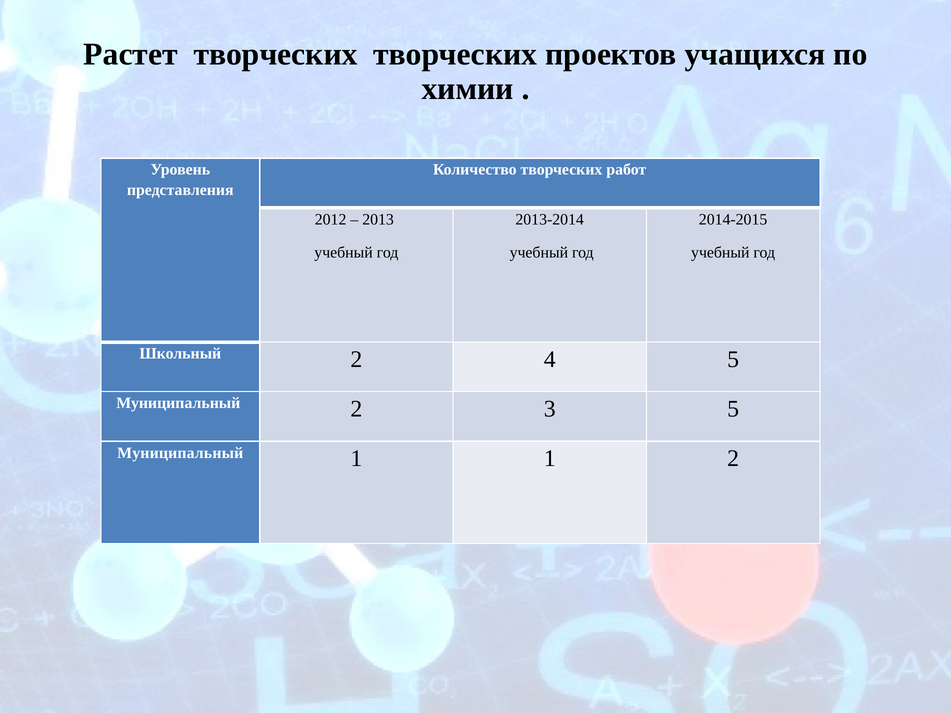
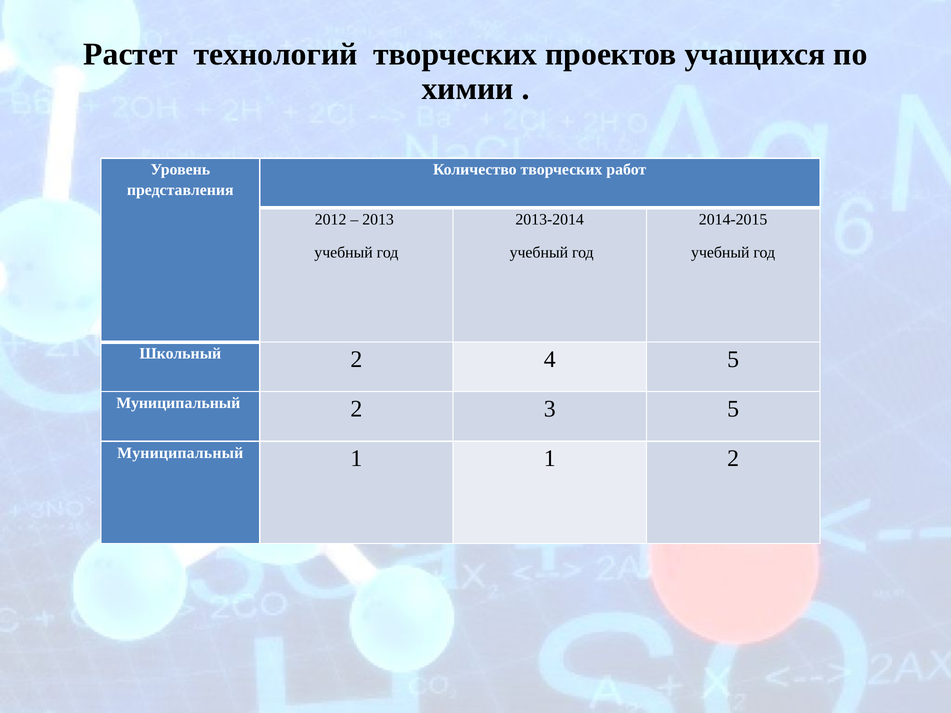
Растет творческих: творческих -> технологий (276, 55)
